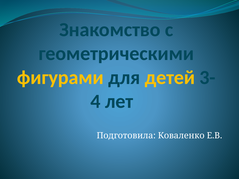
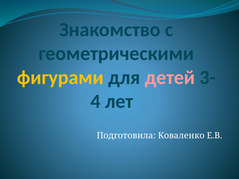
детей colour: yellow -> pink (170, 78)
